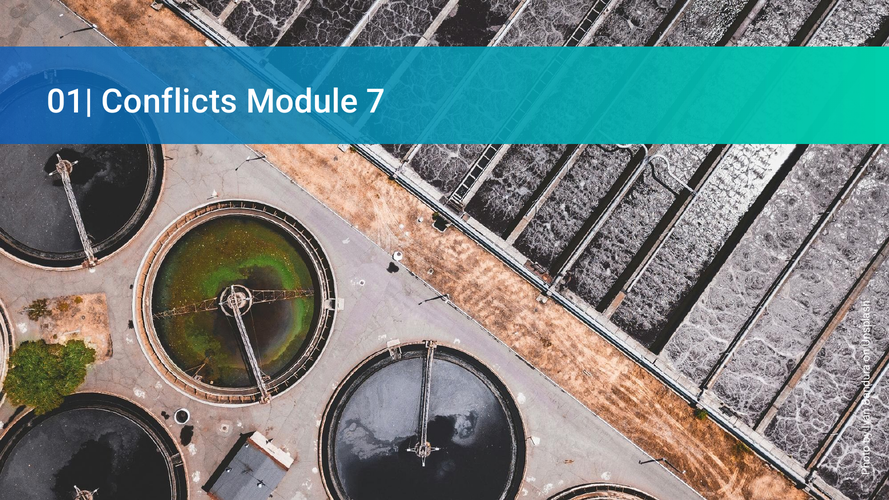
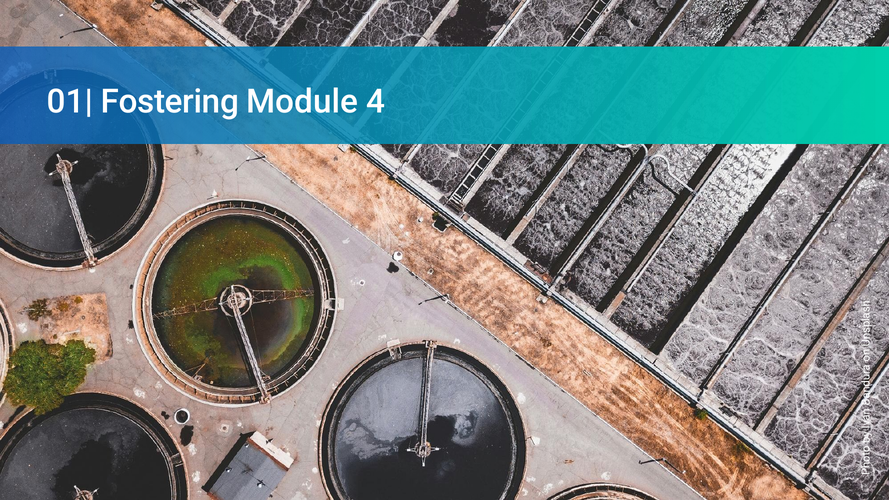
Conflicts: Conflicts -> Fostering (170, 102)
7: 7 -> 4 (376, 102)
